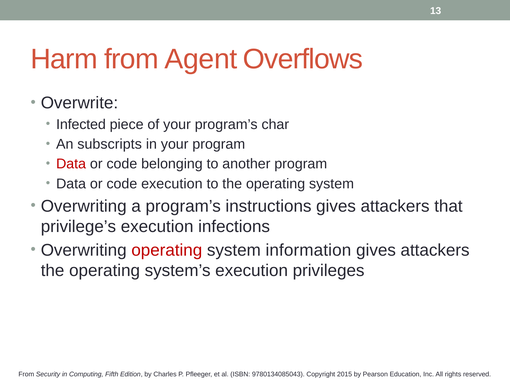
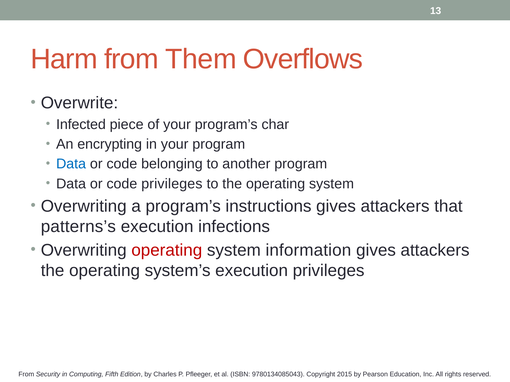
Agent: Agent -> Them (201, 59)
subscripts: subscripts -> encrypting (110, 144)
Data colour: red -> blue (71, 164)
code execution: execution -> privileges (172, 184)
privilege’s: privilege’s -> patterns’s (78, 227)
